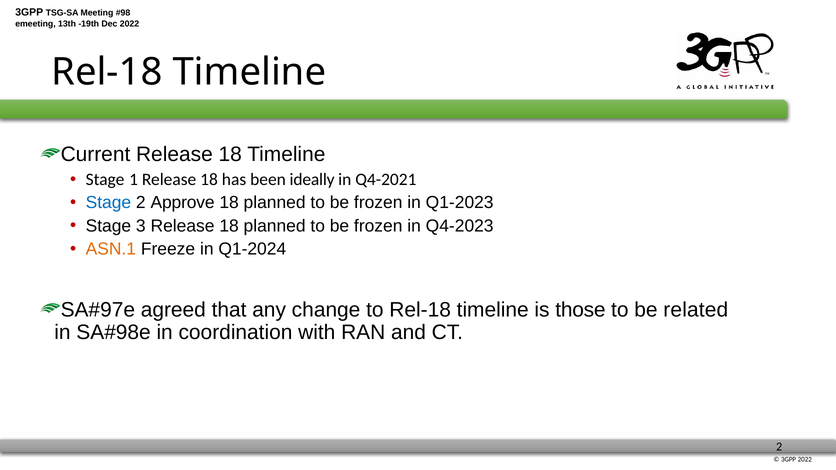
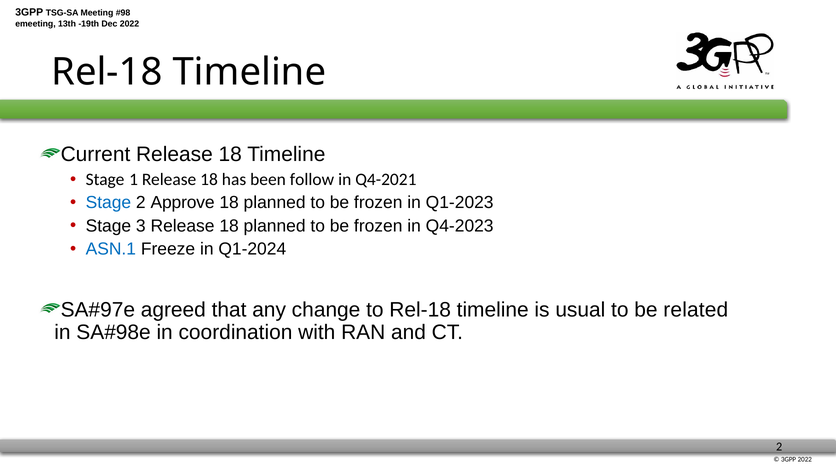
ideally: ideally -> follow (312, 180)
ASN.1 colour: orange -> blue (111, 249)
those: those -> usual (580, 310)
